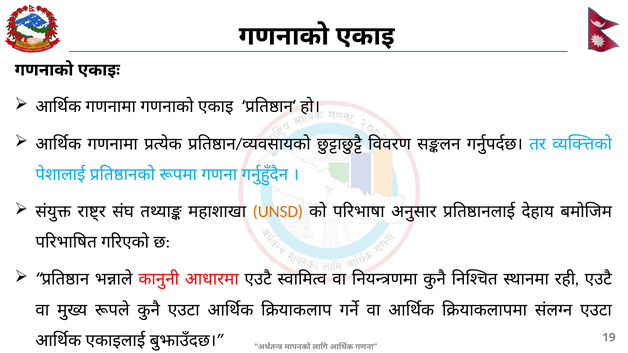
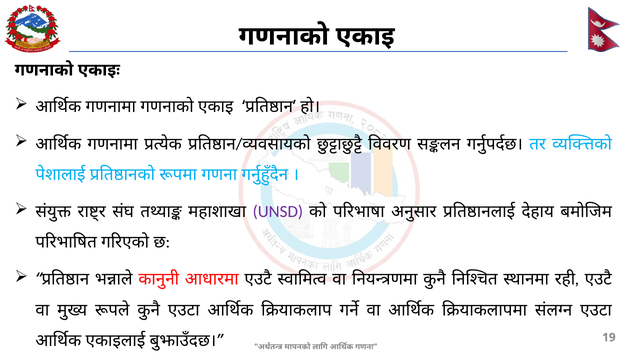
UNSD colour: orange -> purple (278, 212)
